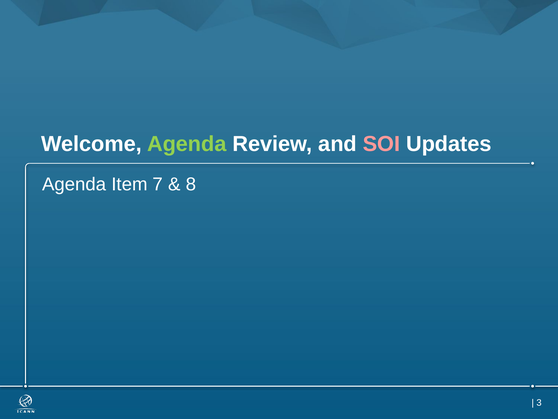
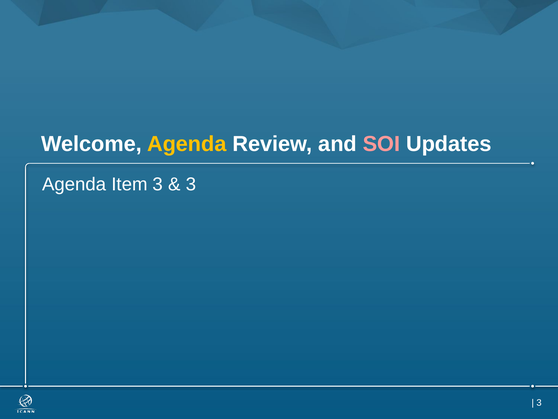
Agenda colour: light green -> yellow (187, 144)
Item 7: 7 -> 3 (158, 184)
8: 8 -> 3 (191, 184)
